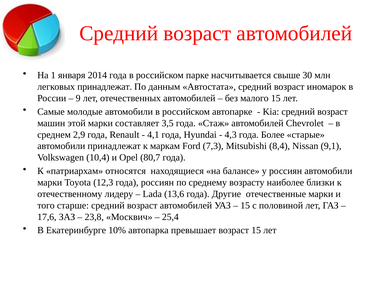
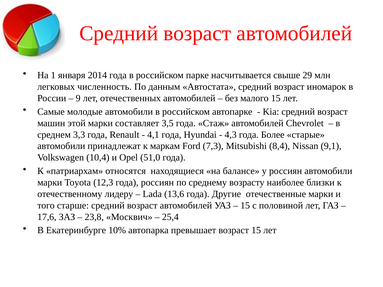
30: 30 -> 29 (307, 75)
легковых принадлежат: принадлежат -> численность (105, 87)
2,9: 2,9 -> 3,3 (79, 135)
80,7: 80,7 -> 51,0 (150, 158)
